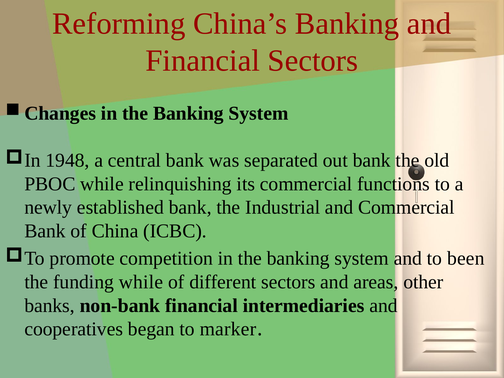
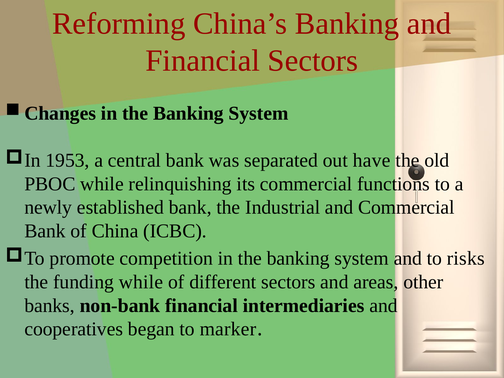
1948: 1948 -> 1953 (68, 160)
out bank: bank -> have (372, 160)
been: been -> risks (466, 258)
